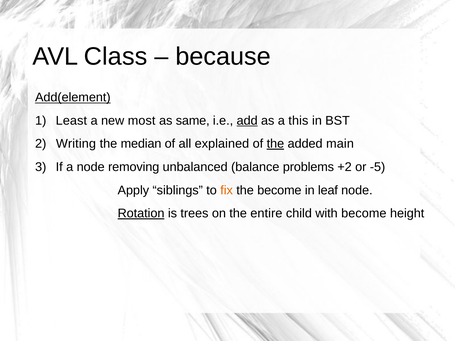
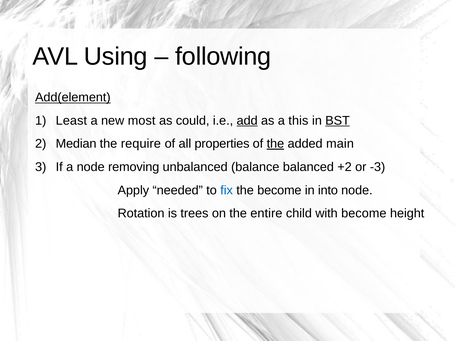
Class: Class -> Using (116, 57)
because: because -> following (223, 57)
same: same -> could (193, 121)
BST underline: none -> present (338, 121)
Writing: Writing -> Median (76, 144)
median: median -> require (141, 144)
explained: explained -> properties (222, 144)
problems: problems -> balanced (308, 167)
-5: -5 -> -3 (378, 167)
siblings: siblings -> needed (178, 190)
fix colour: orange -> blue (227, 190)
leaf: leaf -> into (328, 190)
Rotation underline: present -> none (141, 214)
